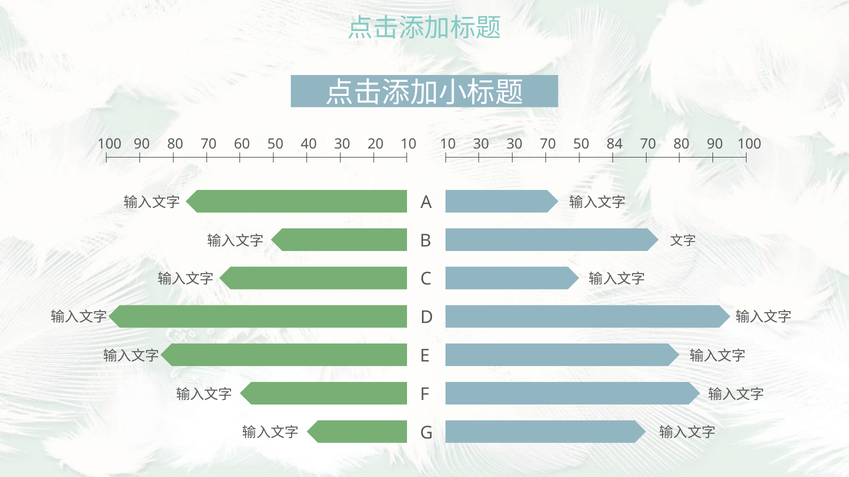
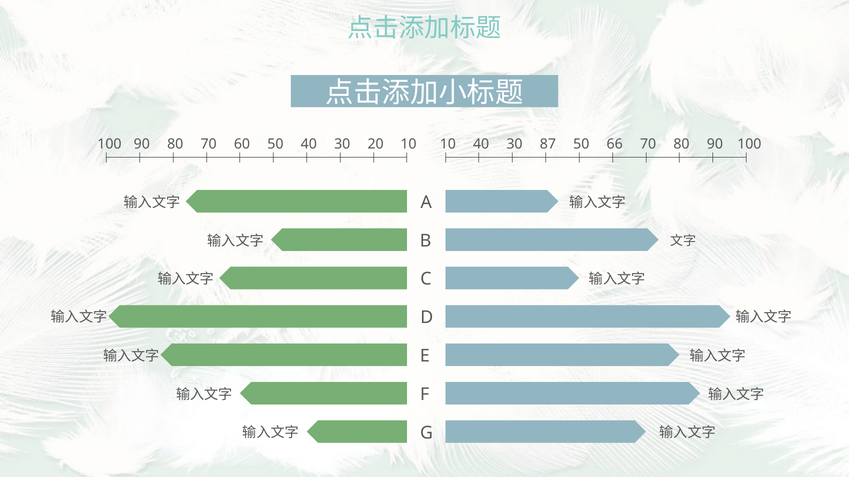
10 30: 30 -> 40 (481, 144)
30 70: 70 -> 87 (548, 144)
84: 84 -> 66 (615, 144)
